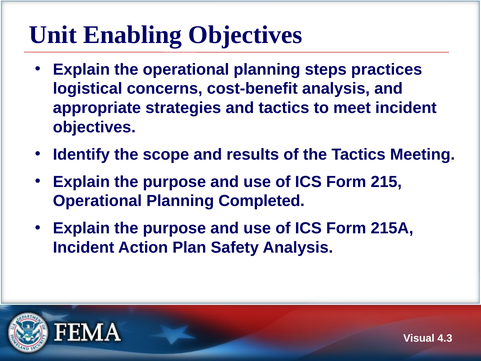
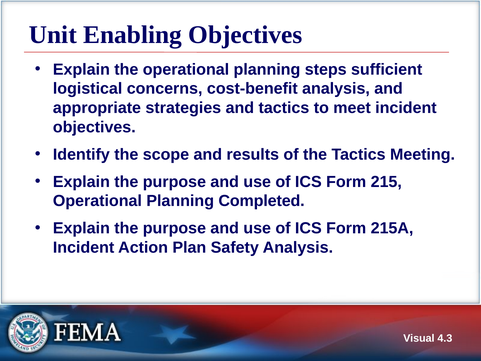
practices: practices -> sufficient (387, 69)
